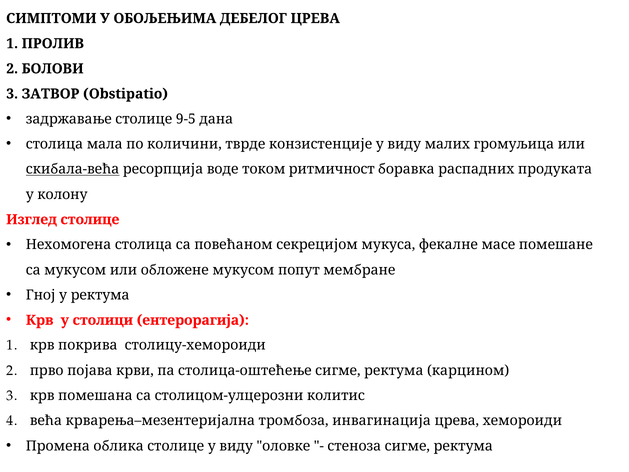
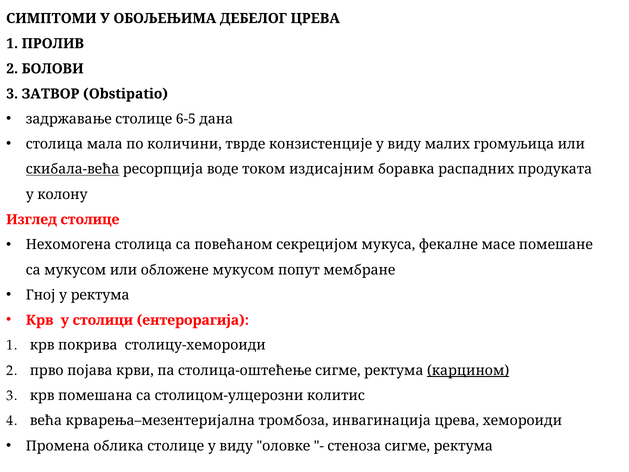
9-5: 9-5 -> 6-5 (186, 119)
ритмичност: ритмичност -> издисајним (332, 169)
карцином underline: none -> present (468, 370)
